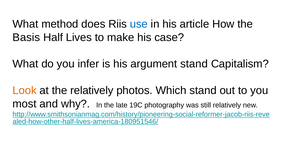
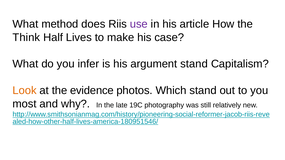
use colour: blue -> purple (139, 24)
Basis: Basis -> Think (26, 37)
the relatively: relatively -> evidence (92, 91)
